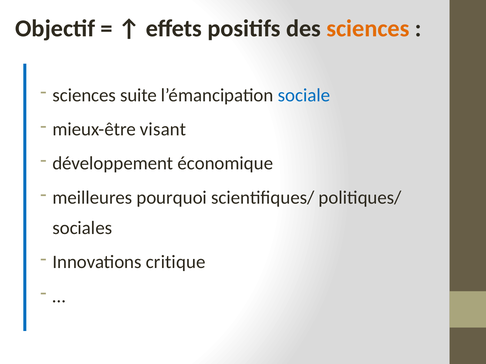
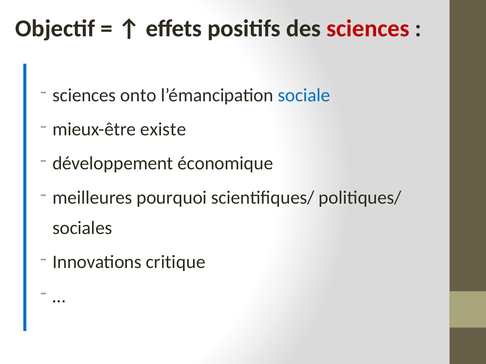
sciences colour: orange -> red (368, 29)
suite: suite -> onto (138, 95)
visant: visant -> existe (163, 129)
